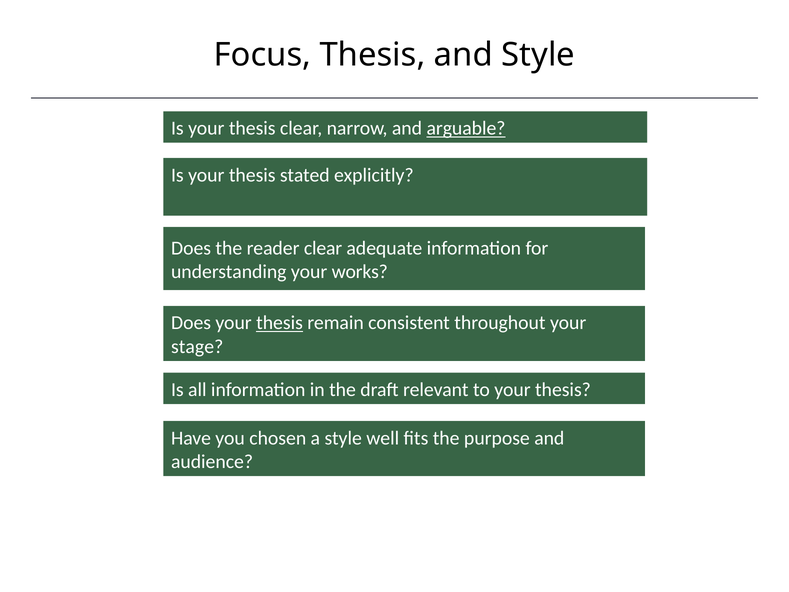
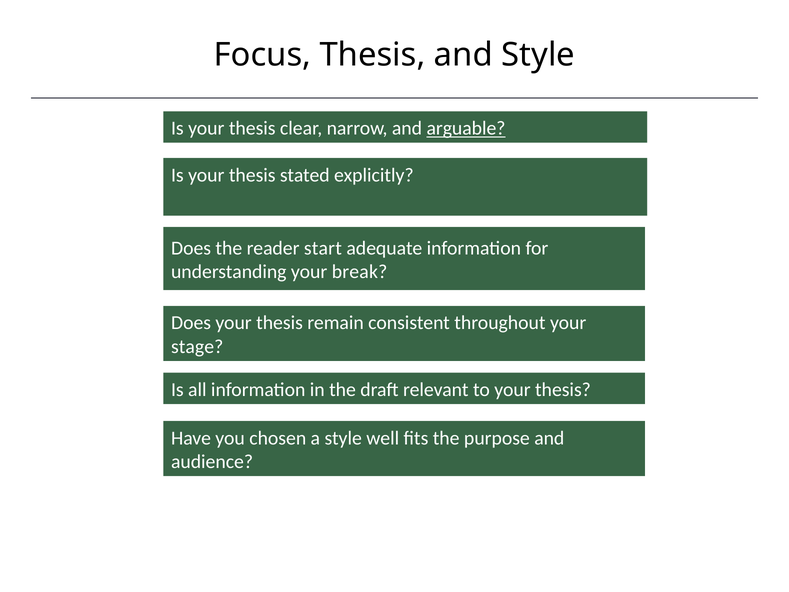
reader clear: clear -> start (323, 248)
works: works -> break (360, 272)
thesis underline: present -> none (280, 323)
